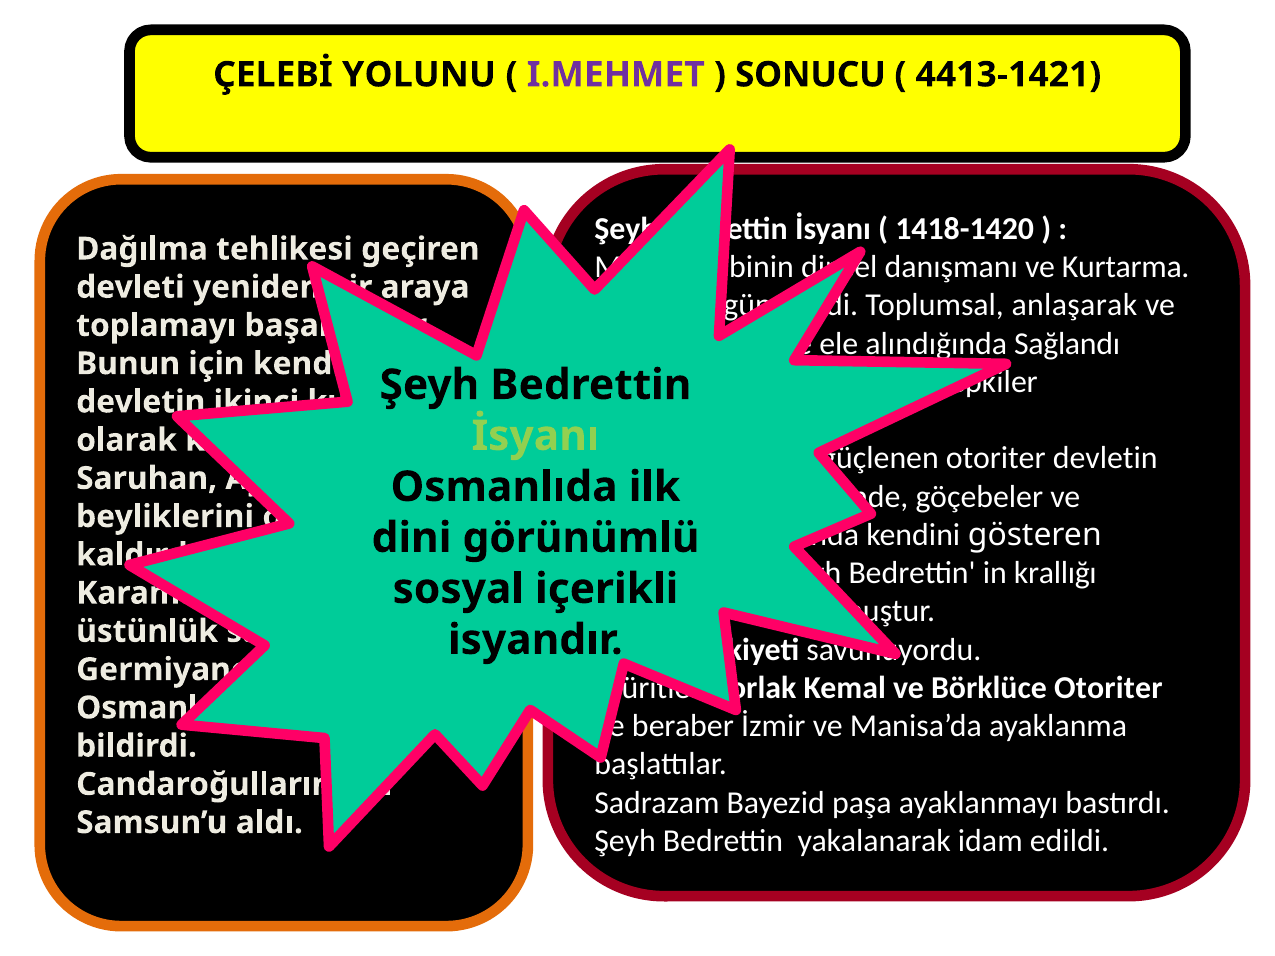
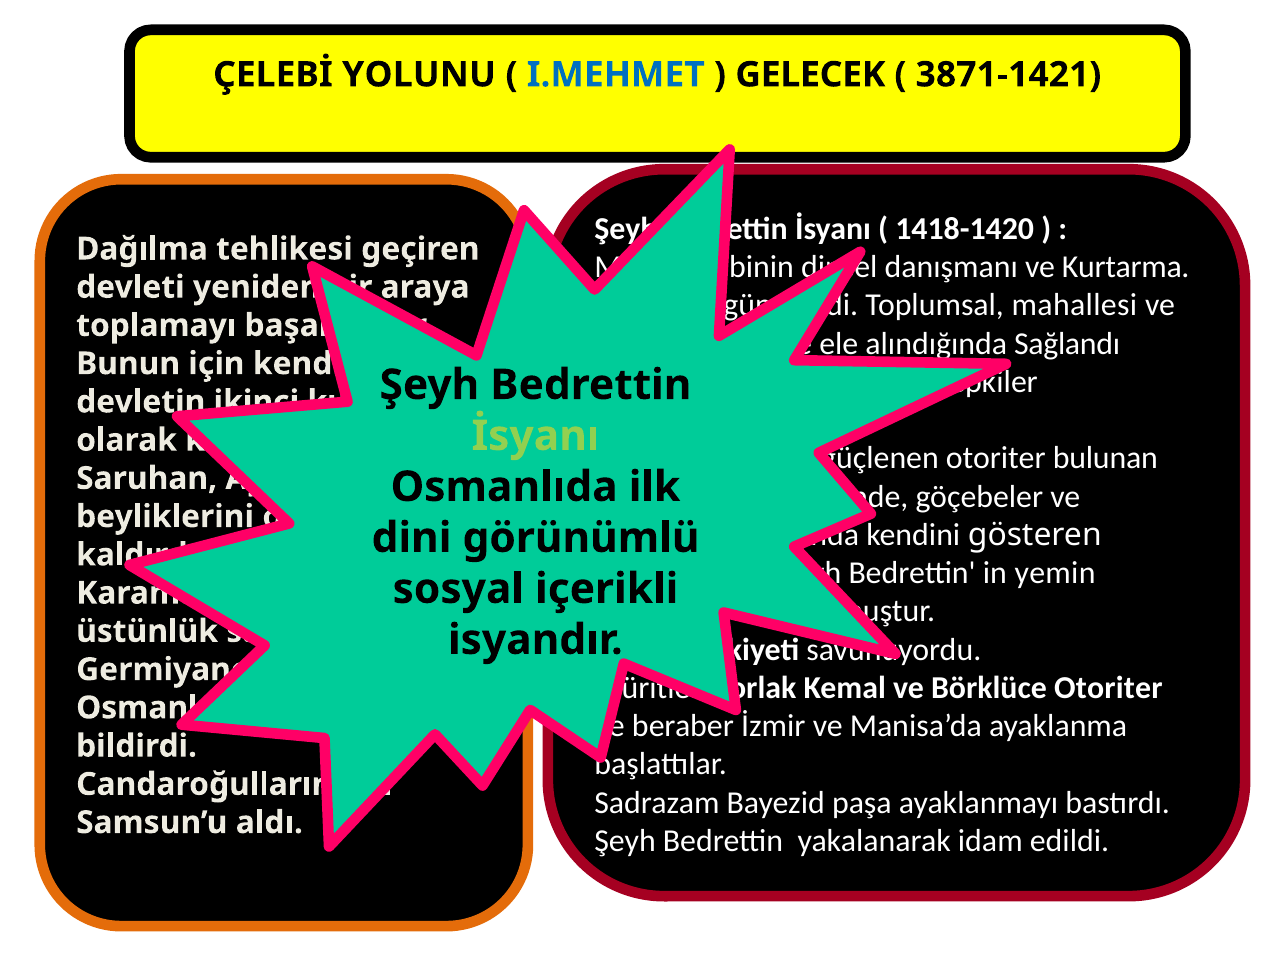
I.MEHMET colour: purple -> blue (616, 75)
SONUCU: SONUCU -> GELECEK (810, 75)
4413-1421: 4413-1421 -> 3871-1421 (1008, 75)
anlaşarak: anlaşarak -> mahallesi (1074, 306)
devletin: devletin -> bulunan (1105, 459)
krallığı: krallığı -> yemin (1055, 573)
